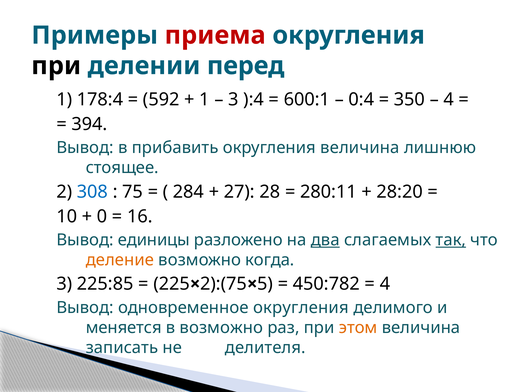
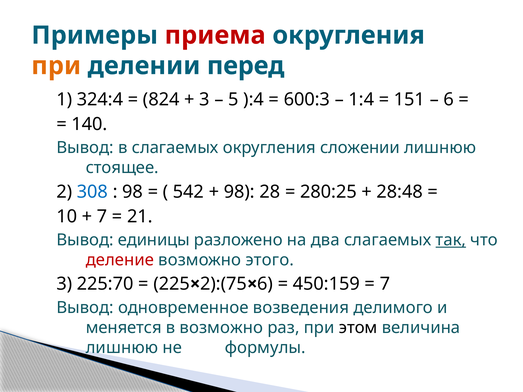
при colour: black -> orange (56, 66)
178:4: 178:4 -> 324:4 (100, 99)
592: 592 -> 824 (161, 99)
1: 1 -> 3 (204, 99)
3: 3 -> 5 (233, 99)
600:1: 600:1 -> 600:3 (307, 99)
0:4: 0:4 -> 1:4 (361, 99)
350: 350 -> 151 (409, 99)
4: 4 -> 6 (449, 99)
394: 394 -> 140 (89, 124)
в прибавить: прибавить -> слагаемых (175, 148)
округления величина: величина -> сложении (360, 148)
75: 75 -> 98 (133, 192)
284: 284 -> 542 (188, 192)
27: 27 -> 98 (239, 192)
280:11: 280:11 -> 280:25 (328, 192)
28:20: 28:20 -> 28:48 (400, 192)
0: 0 -> 7 (102, 217)
16: 16 -> 21 (140, 217)
два underline: present -> none (325, 240)
деление colour: orange -> red (120, 260)
когда: когда -> этого (270, 260)
225:85: 225:85 -> 225:70 (105, 284)
5: 5 -> 6 (265, 284)
450:782: 450:782 -> 450:159 (326, 284)
4: 4 -> 7 (385, 284)
одновременное округления: округления -> возведения (301, 308)
этом colour: orange -> black (358, 328)
записать: записать -> лишнюю (122, 348)
делителя: делителя -> формулы (265, 348)
